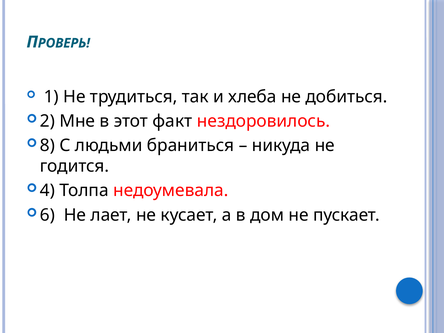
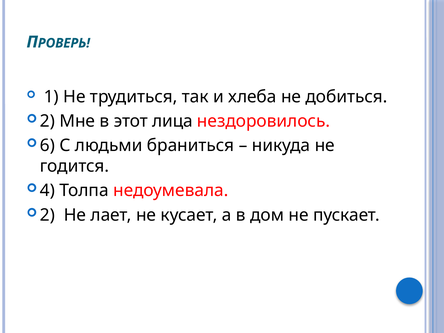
факт: факт -> лица (173, 121)
8: 8 -> 6 (47, 146)
6: 6 -> 2 (47, 215)
